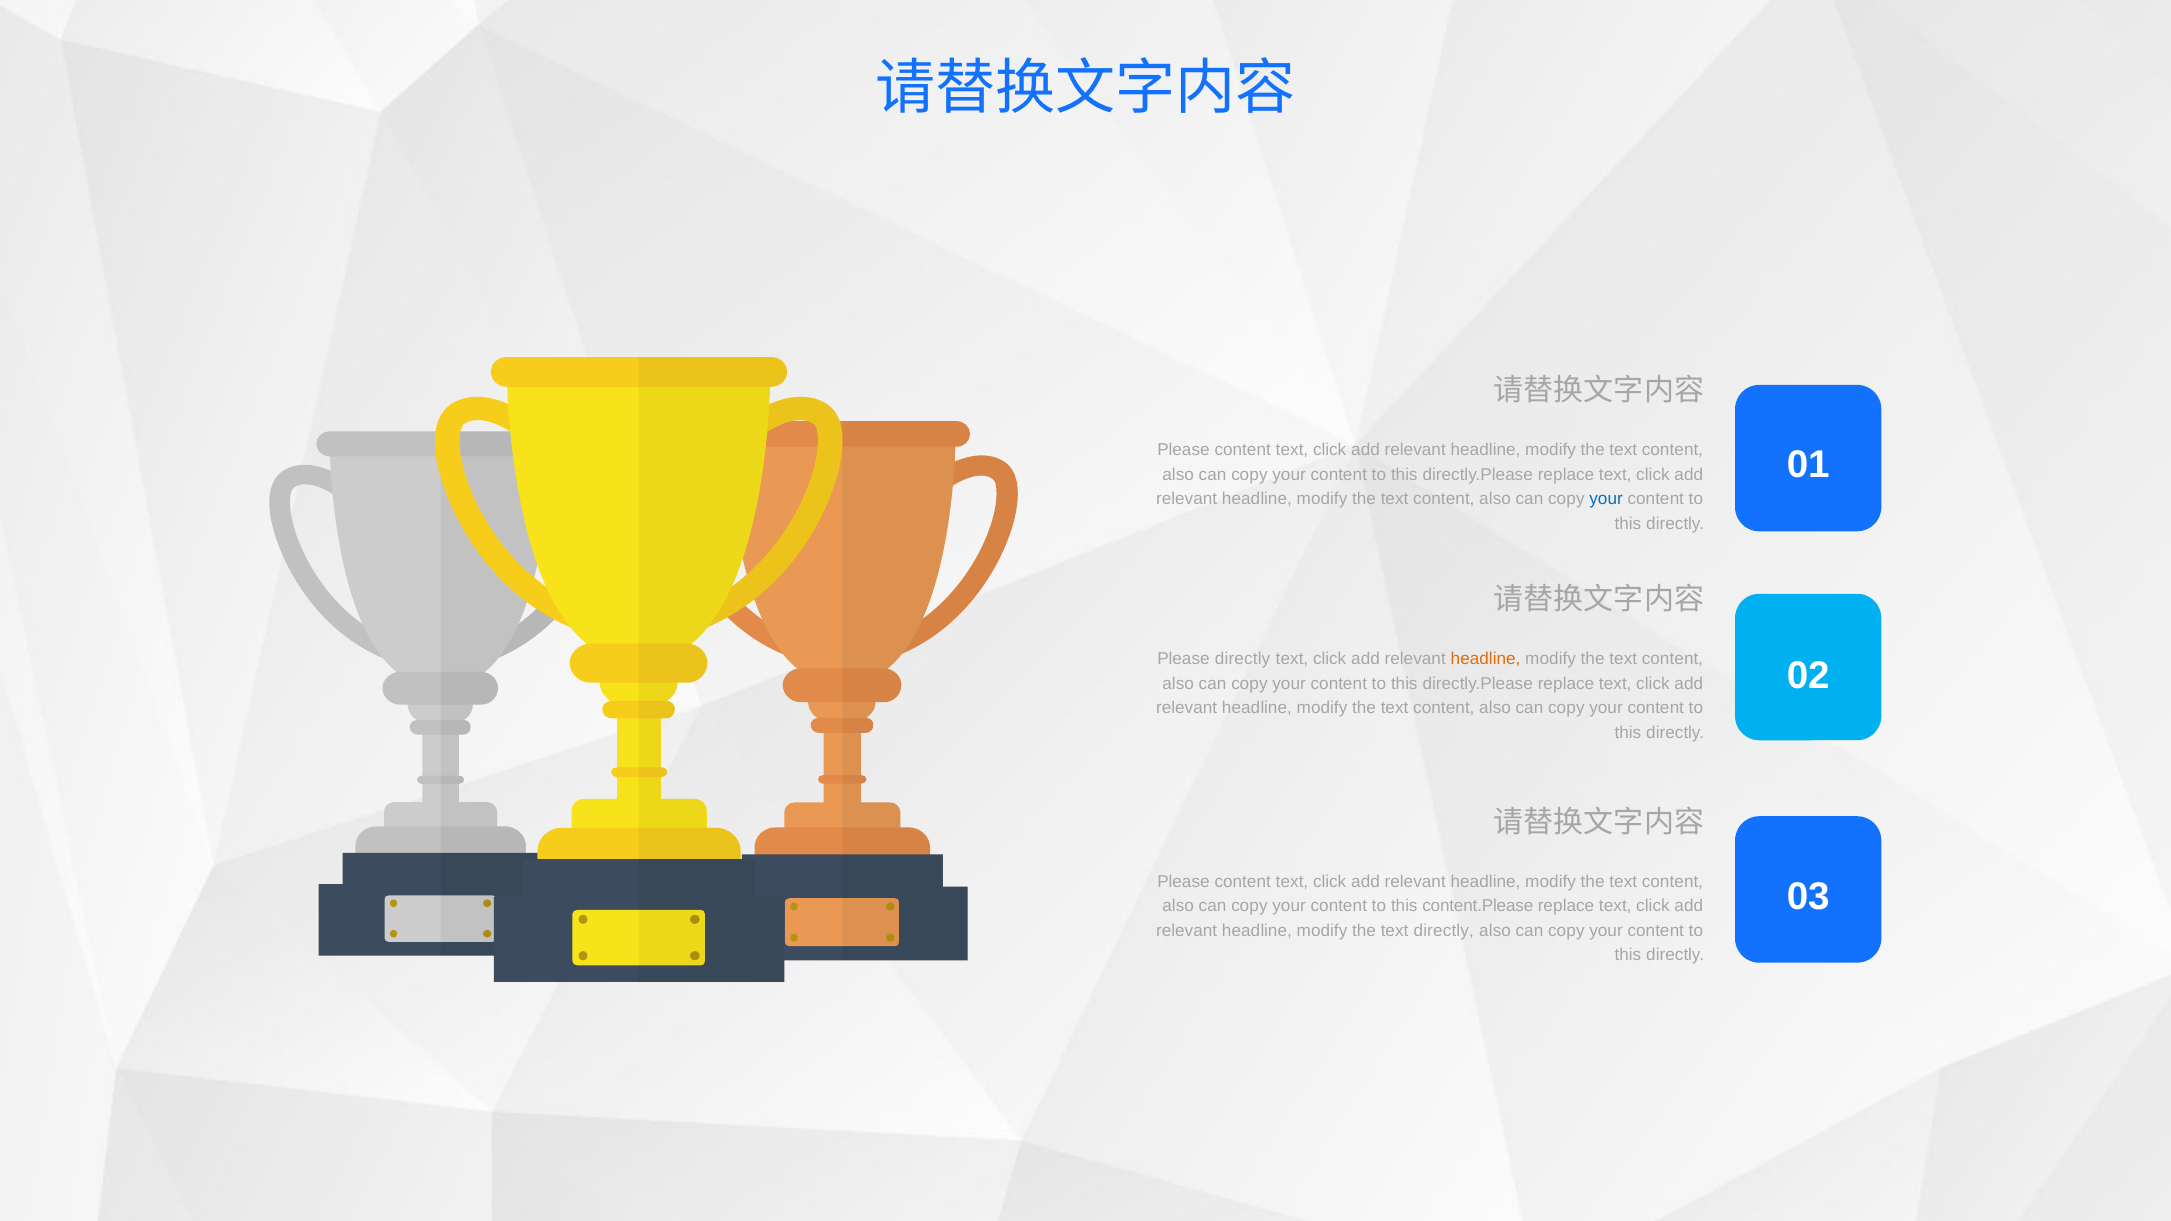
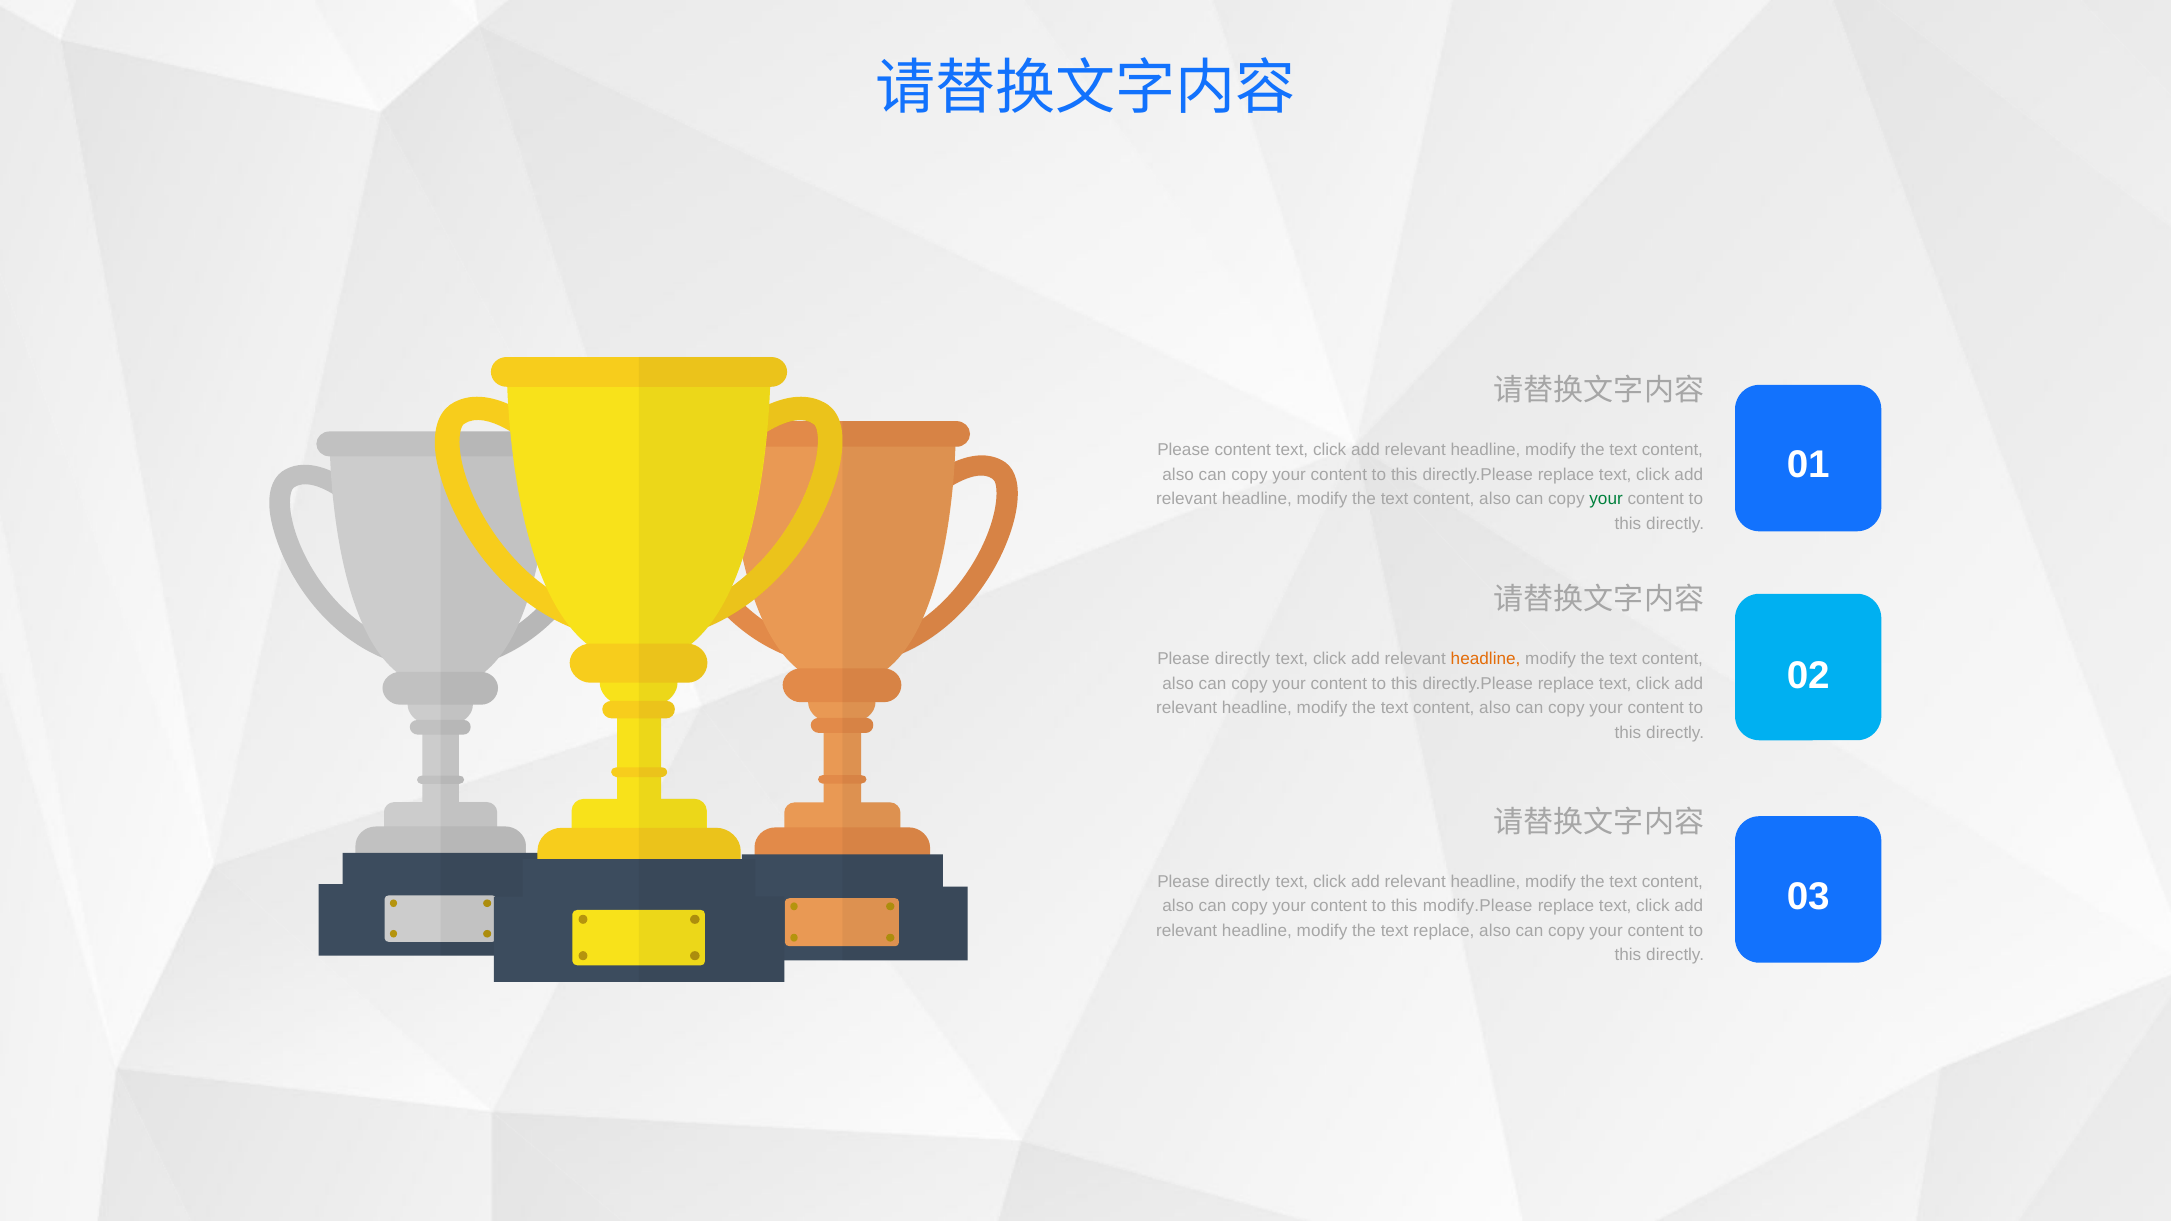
your colour: blue -> green (1606, 499)
content: content -> directly (1243, 881)
content.Please: content.Please -> modify.Please (1478, 906)
text directly: directly -> replace (1444, 931)
